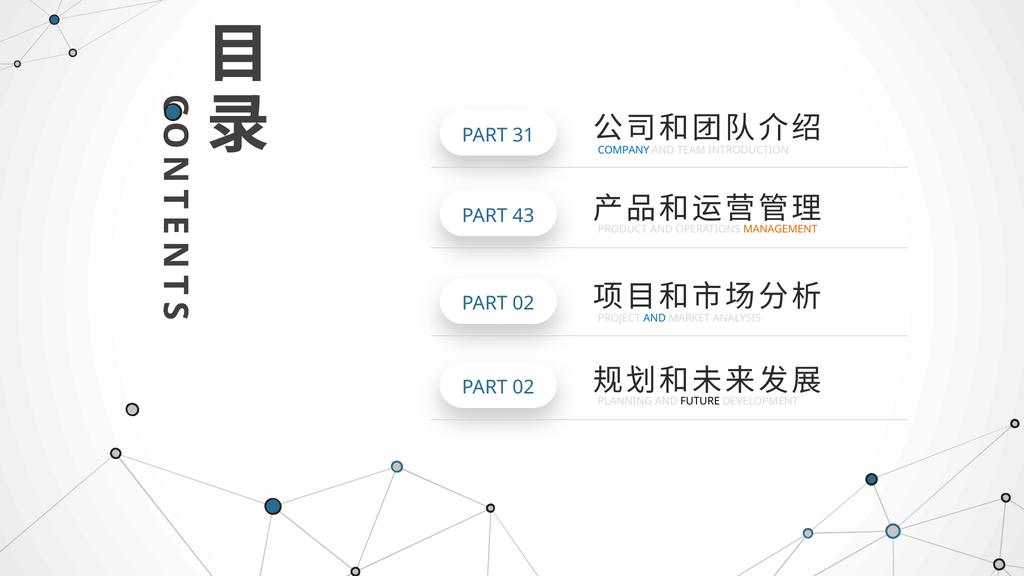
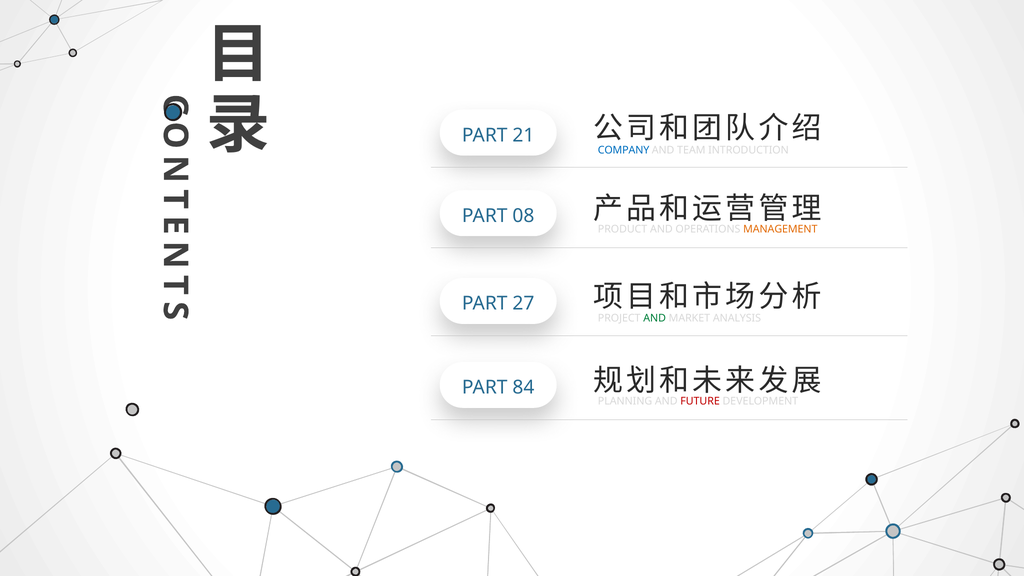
31: 31 -> 21 (523, 135)
43: 43 -> 08 (523, 216)
02: 02 -> 27 (523, 304)
AND colour: blue -> green (655, 318)
02: 02 -> 84 (523, 388)
FUTURE colour: black -> red (700, 401)
